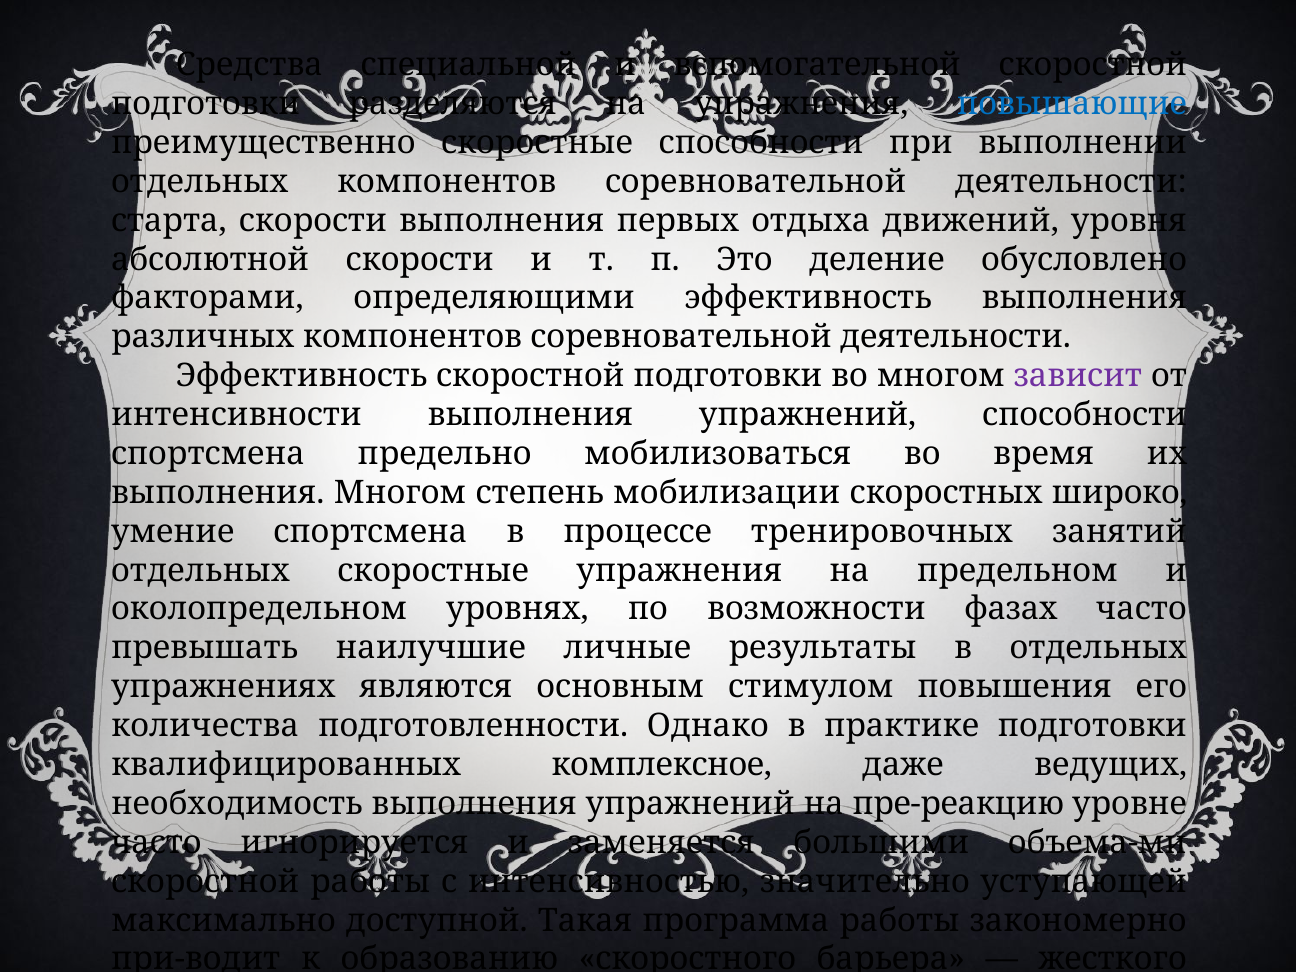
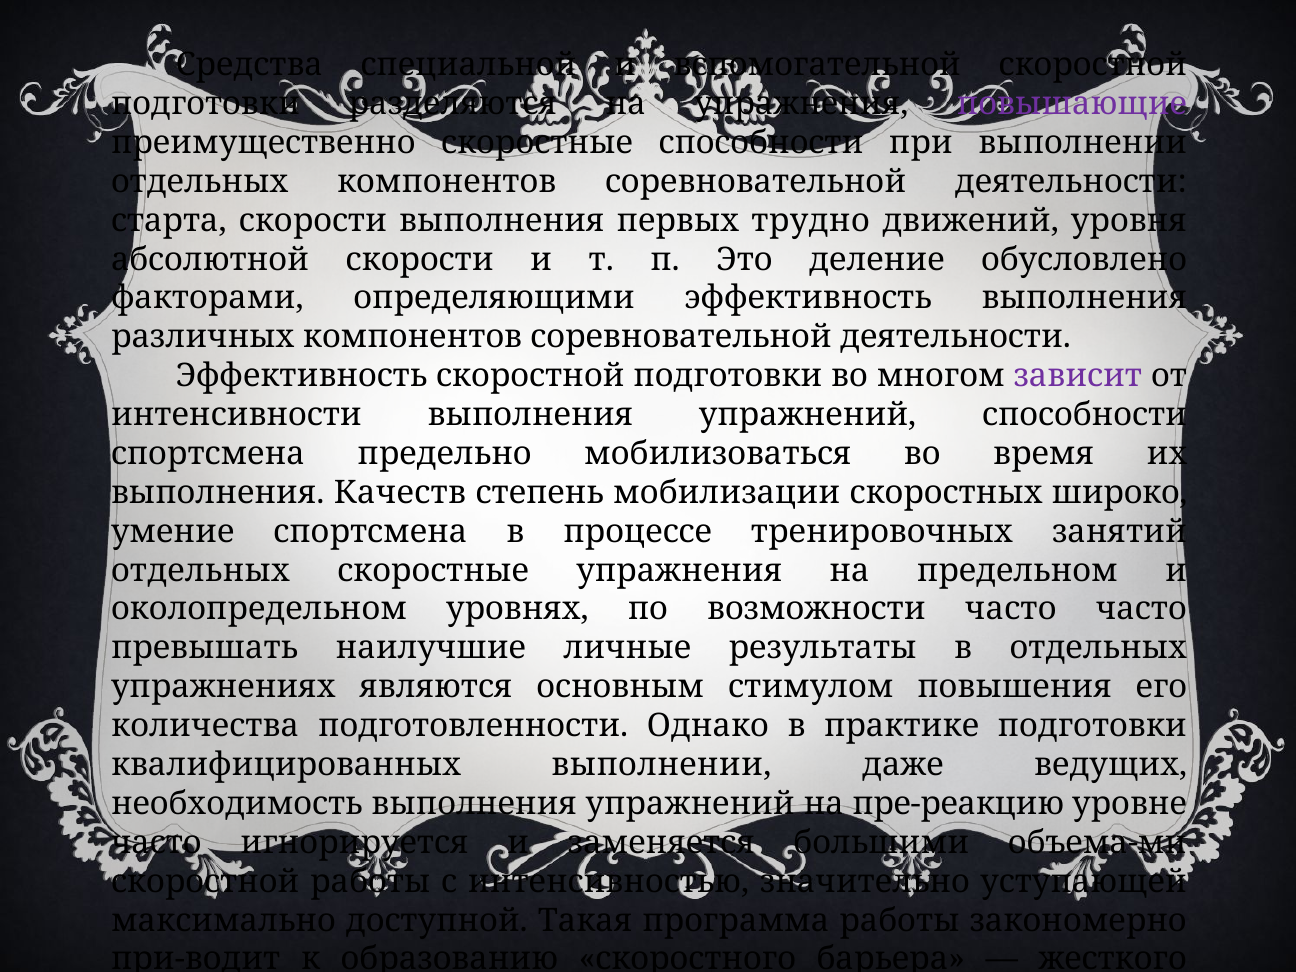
повышающие colour: blue -> purple (1072, 104)
первых отдыха: отдыха -> трудно (811, 220)
выполнения Многом: Многом -> Качеств (400, 493)
возможности фазах: фазах -> часто (1011, 609)
квалифицированных комплексное: комплексное -> выполнении (661, 765)
